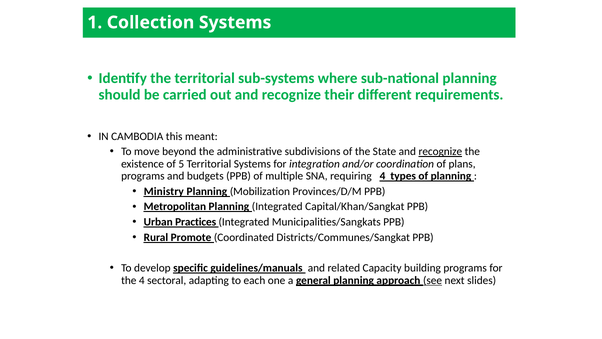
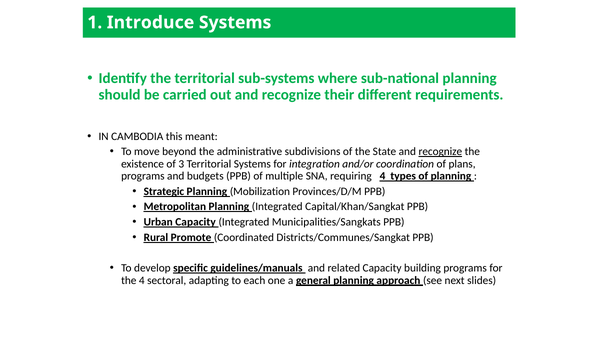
Collection: Collection -> Introduce (150, 22)
5: 5 -> 3 (181, 164)
Ministry: Ministry -> Strategic (164, 191)
Urban Practices: Practices -> Capacity (196, 222)
see underline: present -> none (433, 280)
